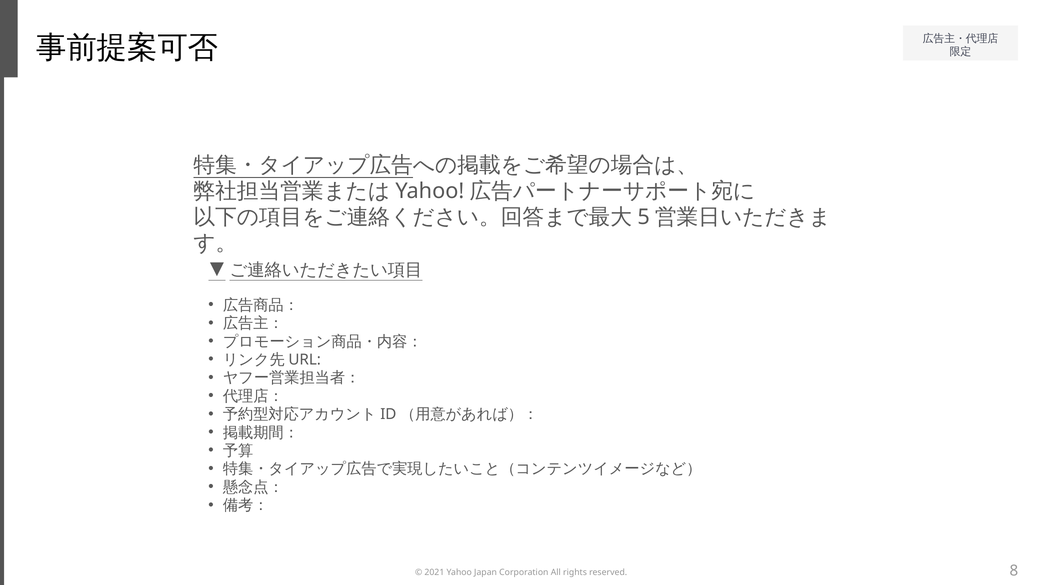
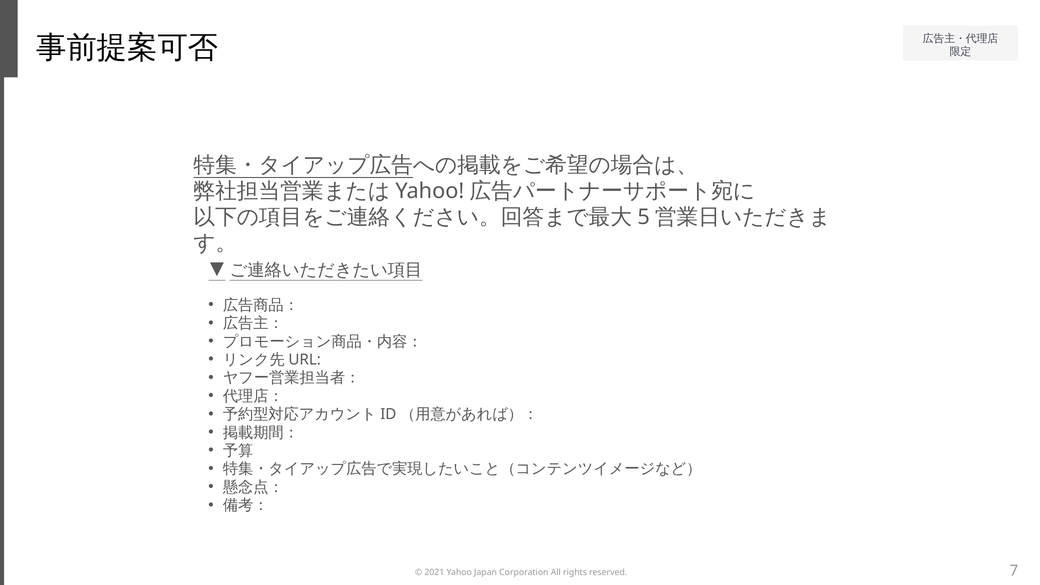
8: 8 -> 7 (1014, 571)
